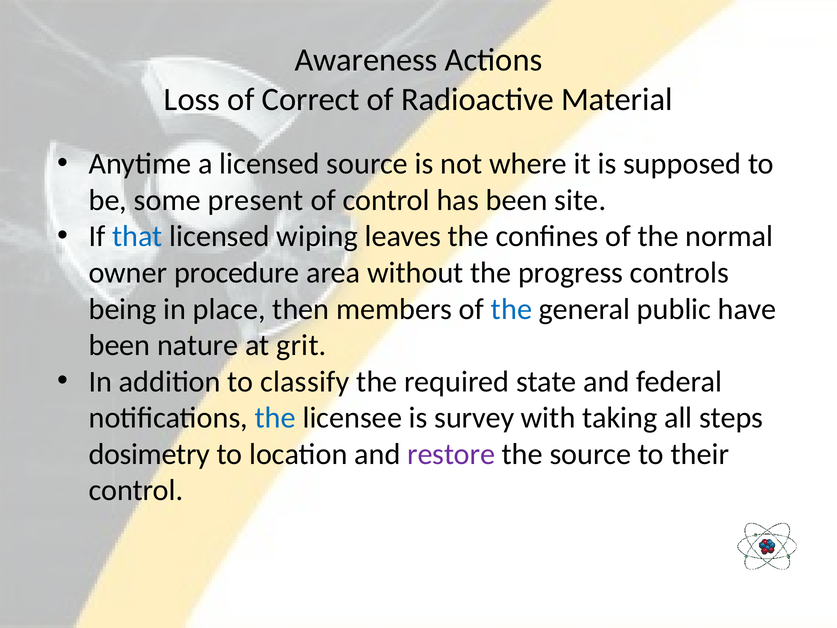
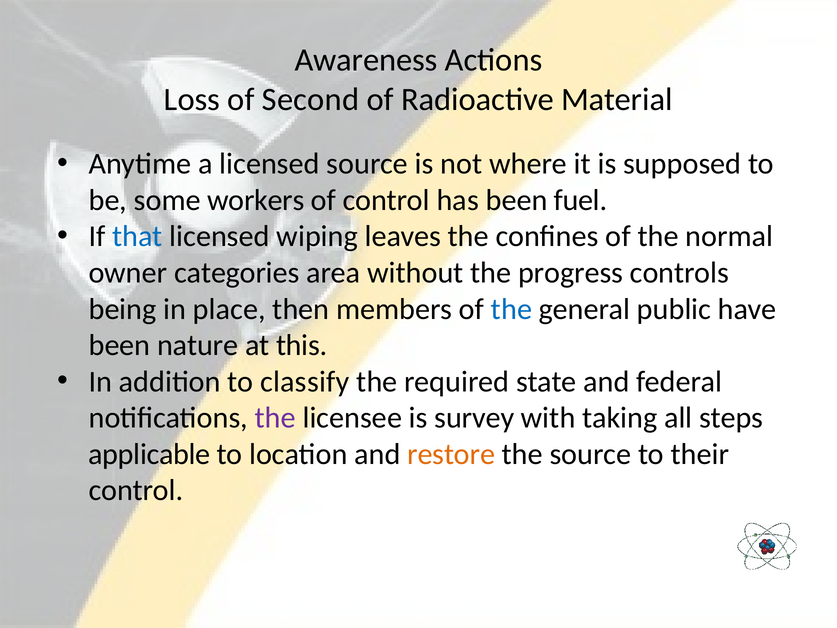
Correct: Correct -> Second (311, 99)
present: present -> workers (256, 200)
site: site -> fuel (580, 200)
procedure: procedure -> categories (237, 273)
grit: grit -> this (302, 345)
the colour: blue -> purple (275, 418)
dosimetry: dosimetry -> applicable (149, 454)
restore colour: purple -> orange (451, 454)
